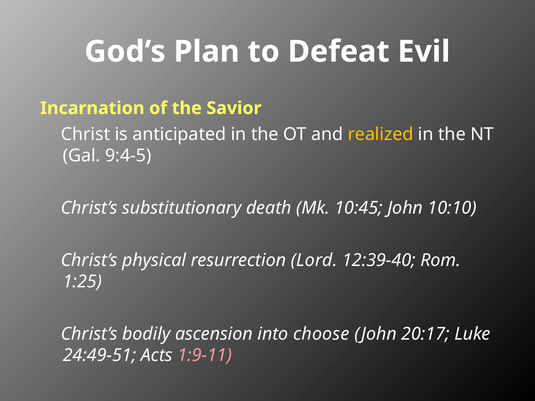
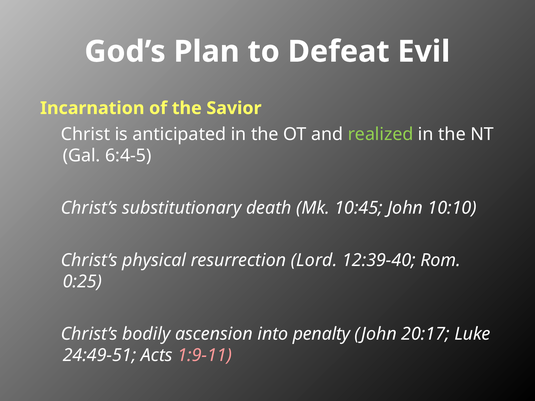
realized colour: yellow -> light green (381, 134)
9:4-5: 9:4-5 -> 6:4-5 (128, 156)
1:25: 1:25 -> 0:25 (82, 282)
choose: choose -> penalty (321, 334)
